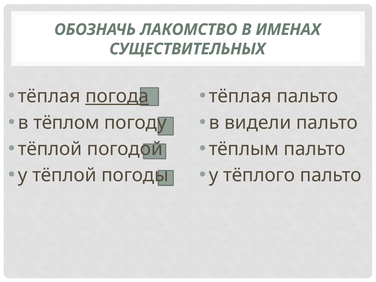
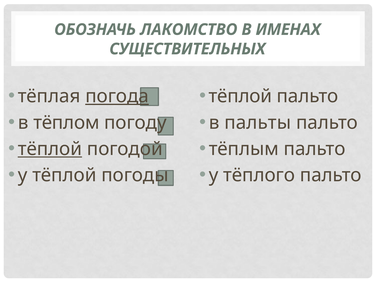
тёплая: тёплая -> тёплой (240, 96)
видели: видели -> пальты (258, 123)
тёплой underline: none -> present (50, 149)
